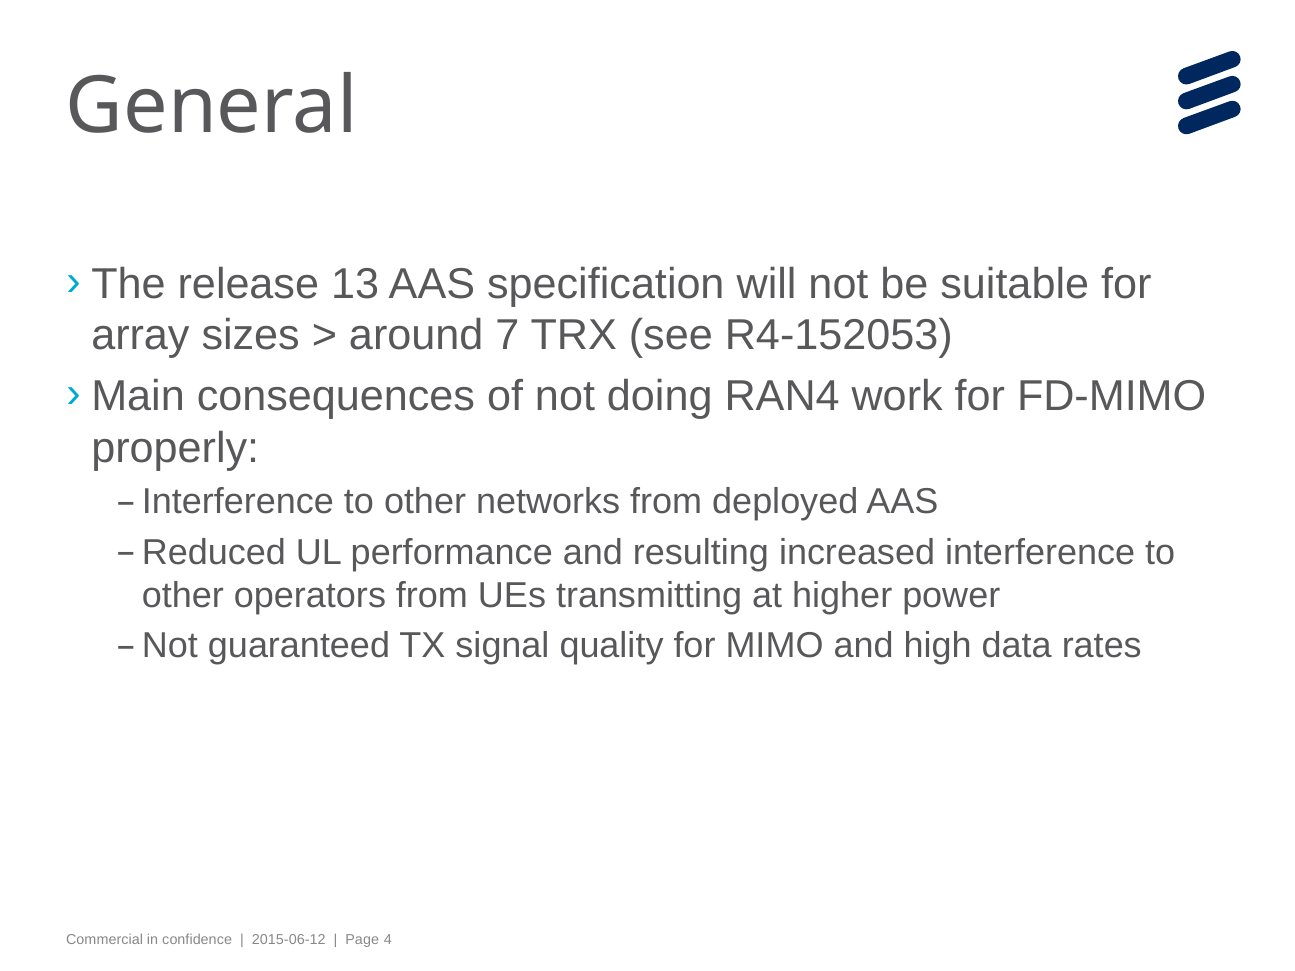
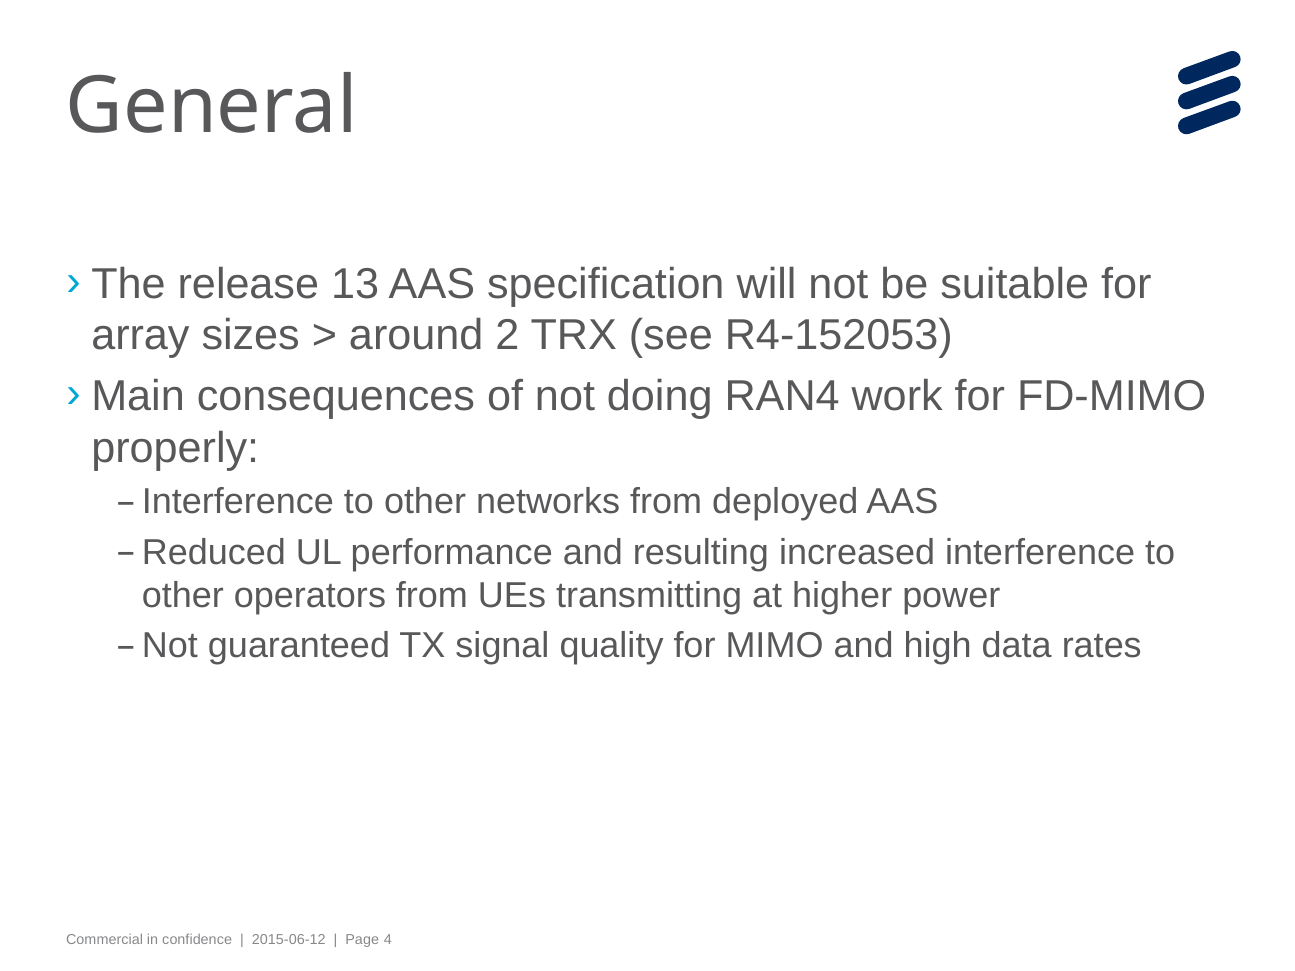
7: 7 -> 2 (507, 336)
